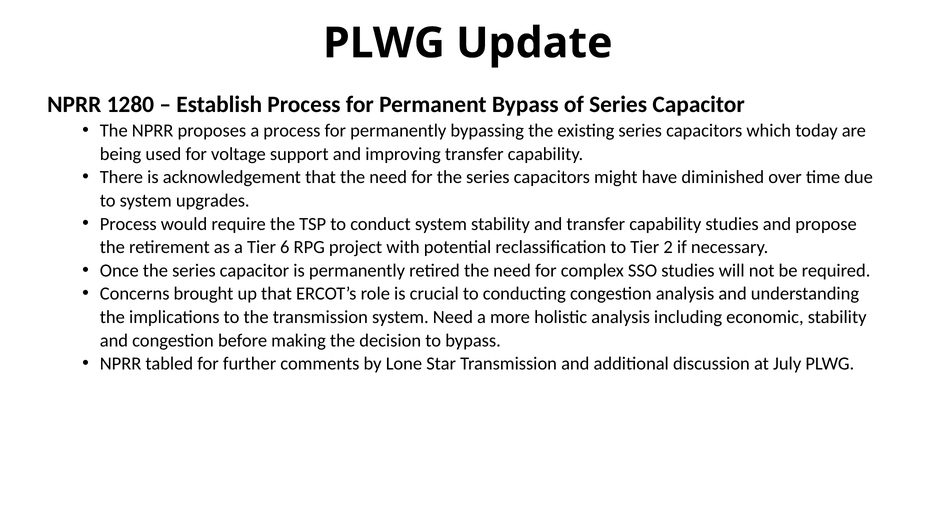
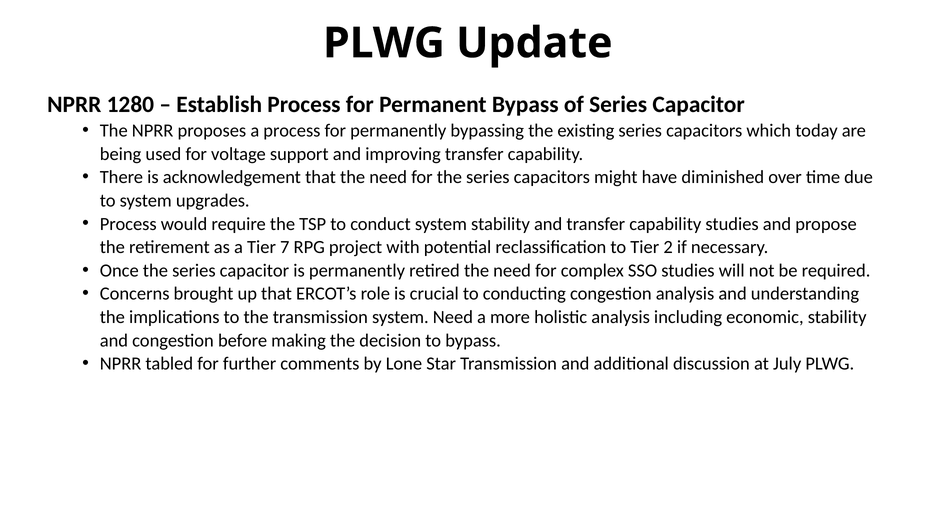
6: 6 -> 7 (285, 247)
